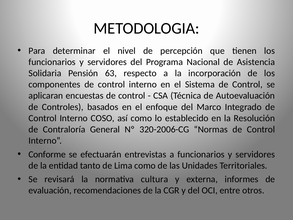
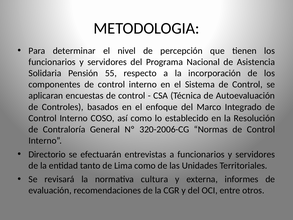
63: 63 -> 55 (111, 73)
Conforme: Conforme -> Directorio (47, 154)
